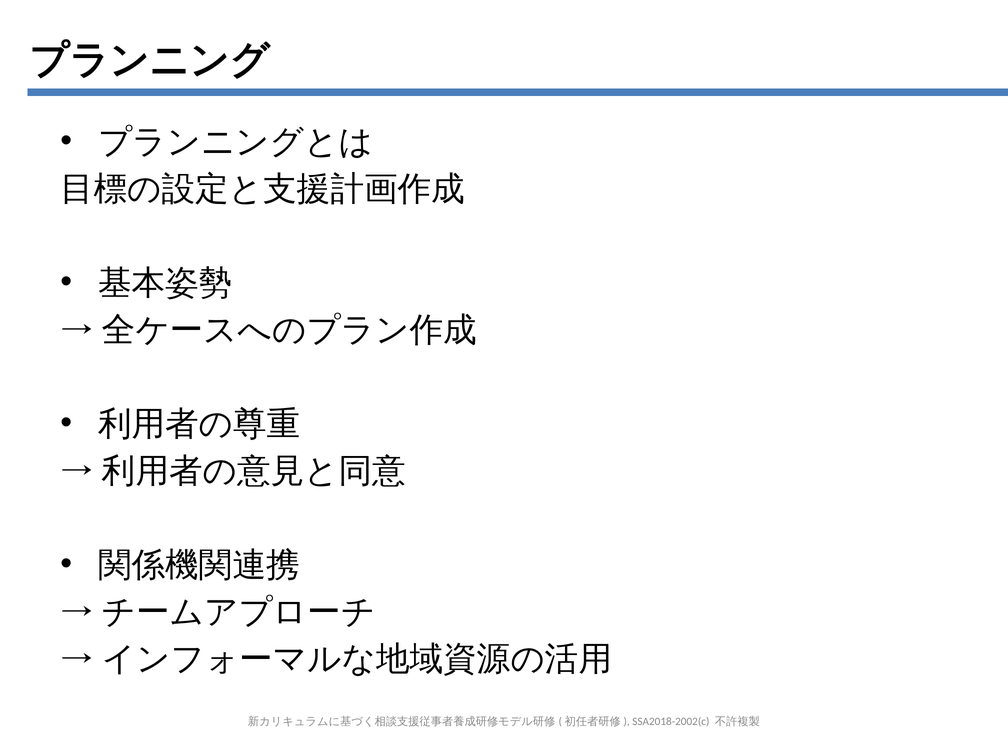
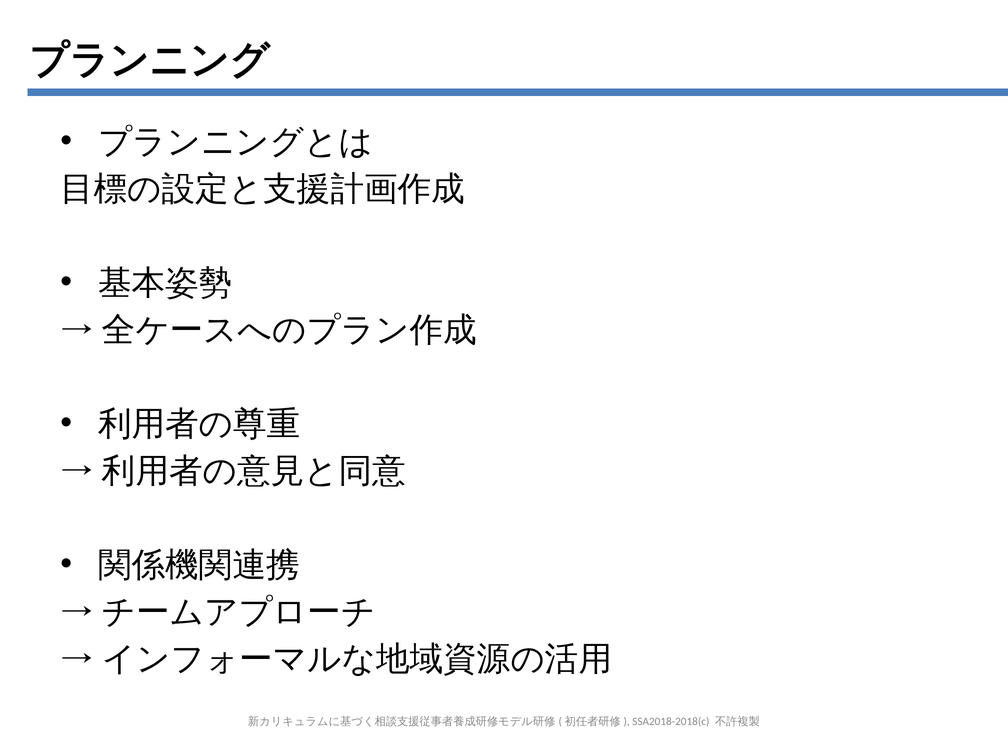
SSA2018-2002(c: SSA2018-2002(c -> SSA2018-2018(c (671, 722)
